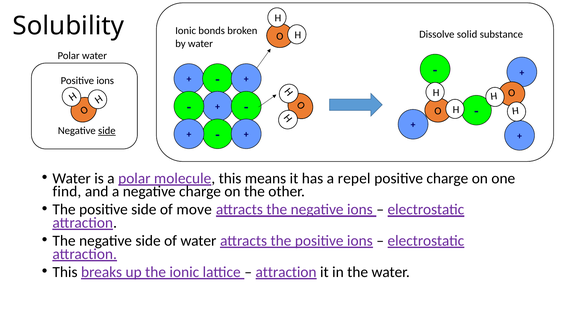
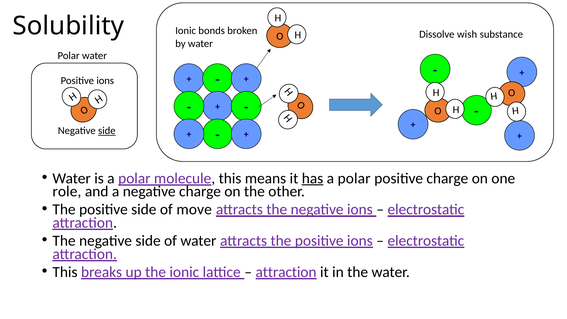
solid: solid -> wish (467, 34)
has underline: none -> present (313, 178)
repel: repel -> polar (354, 178)
find: find -> role (67, 192)
